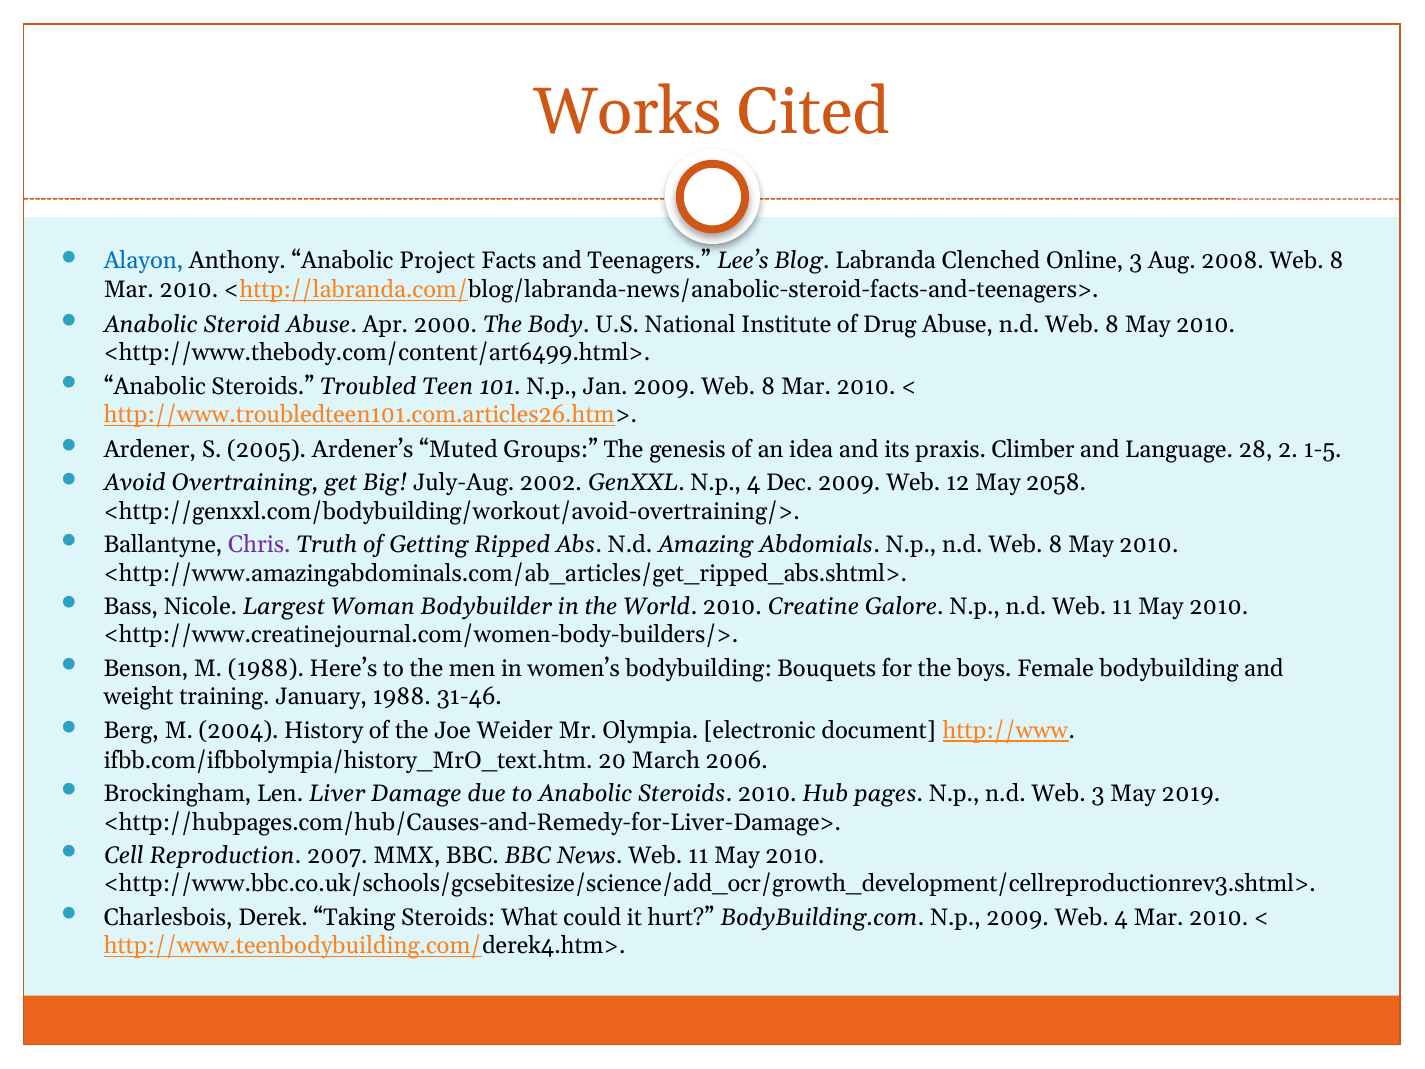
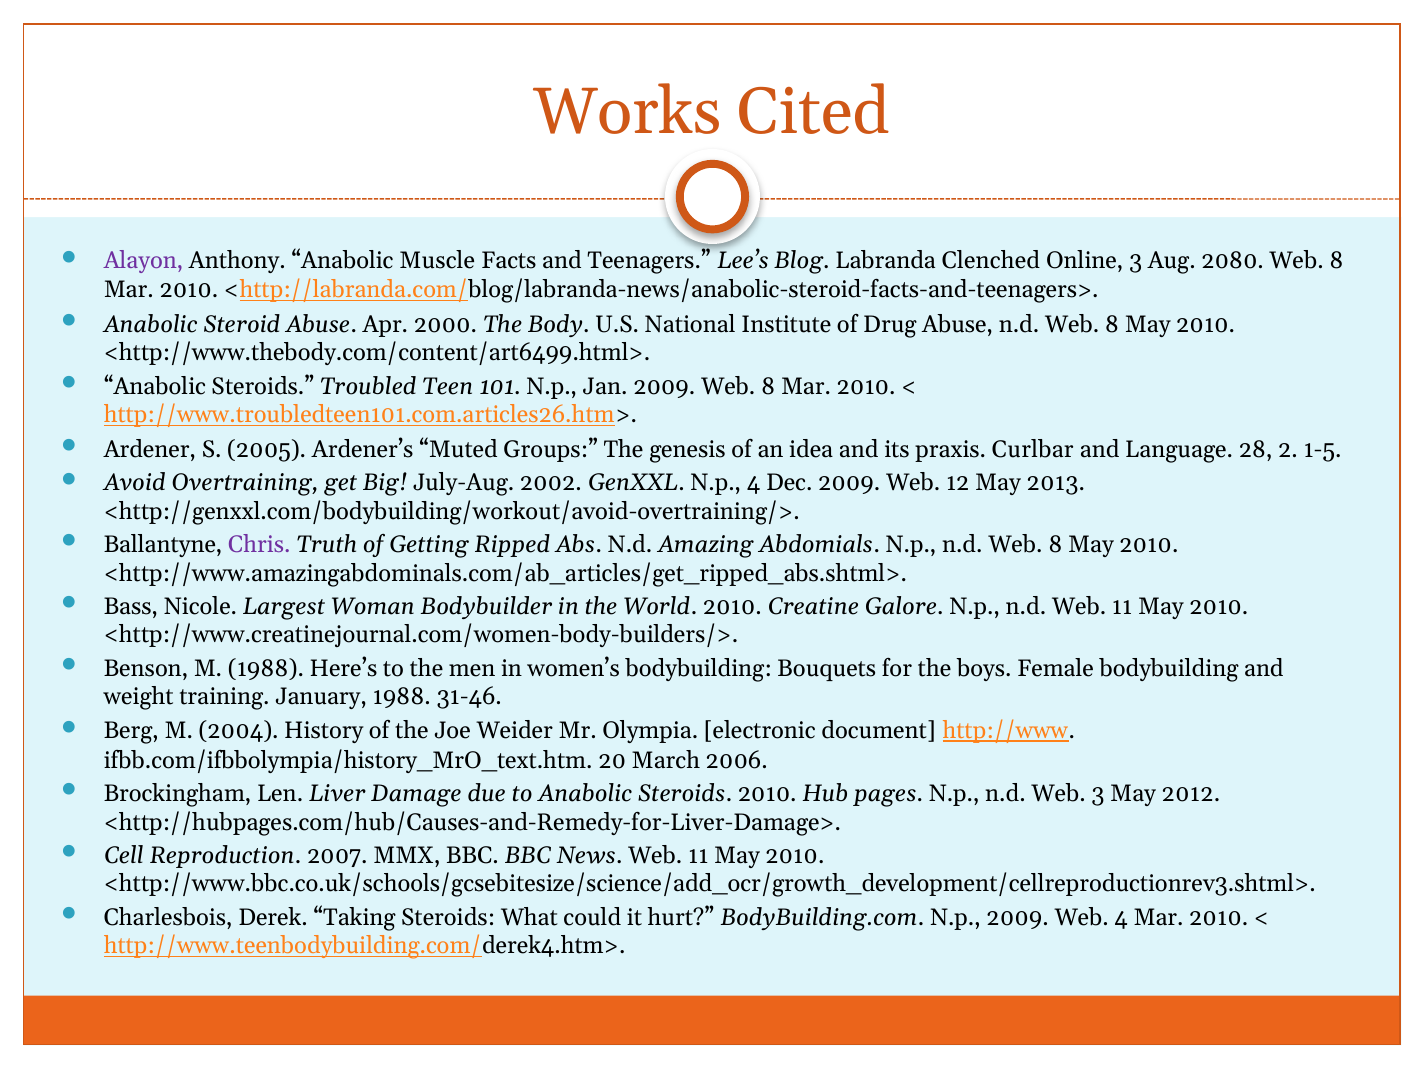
Alayon colour: blue -> purple (144, 261)
Project: Project -> Muscle (437, 261)
2008: 2008 -> 2080 (1233, 261)
Climber: Climber -> Curlbar (1033, 450)
2058: 2058 -> 2013 (1056, 483)
2019: 2019 -> 2012 (1191, 793)
